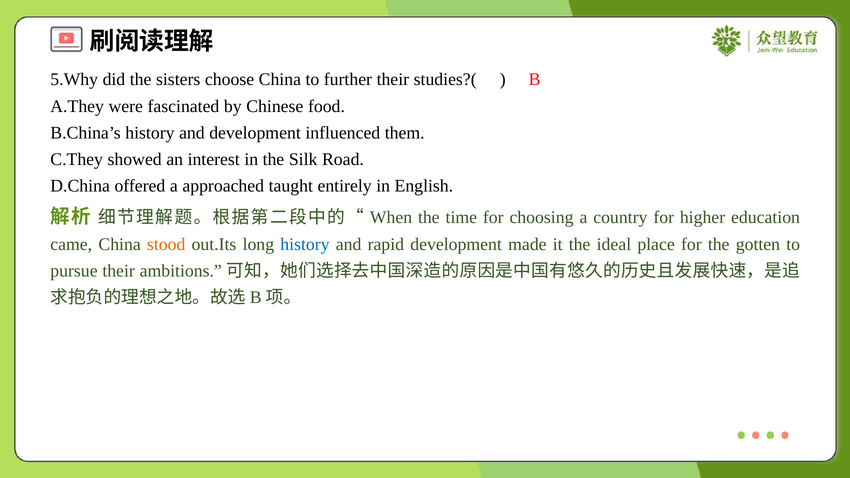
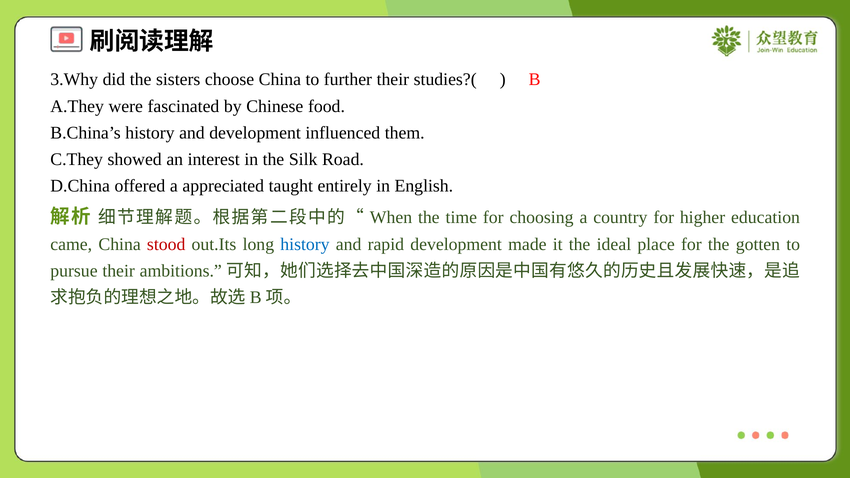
5.Why: 5.Why -> 3.Why (74, 80)
approached: approached -> appreciated (223, 186)
stood colour: orange -> red (166, 244)
